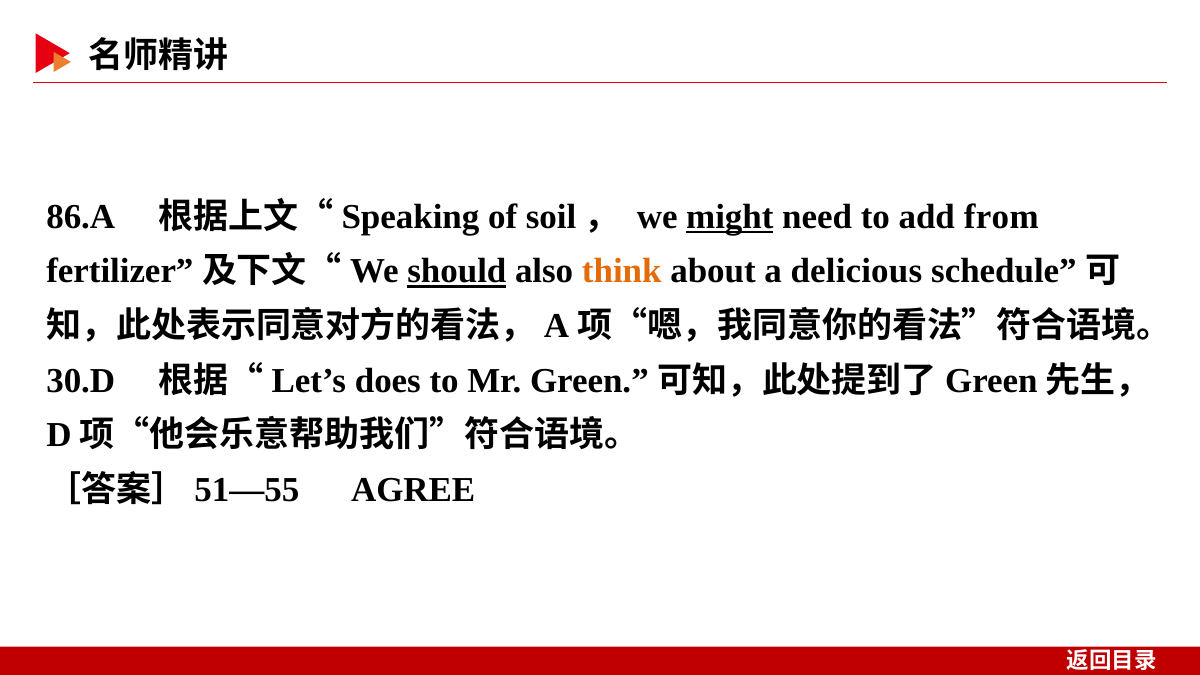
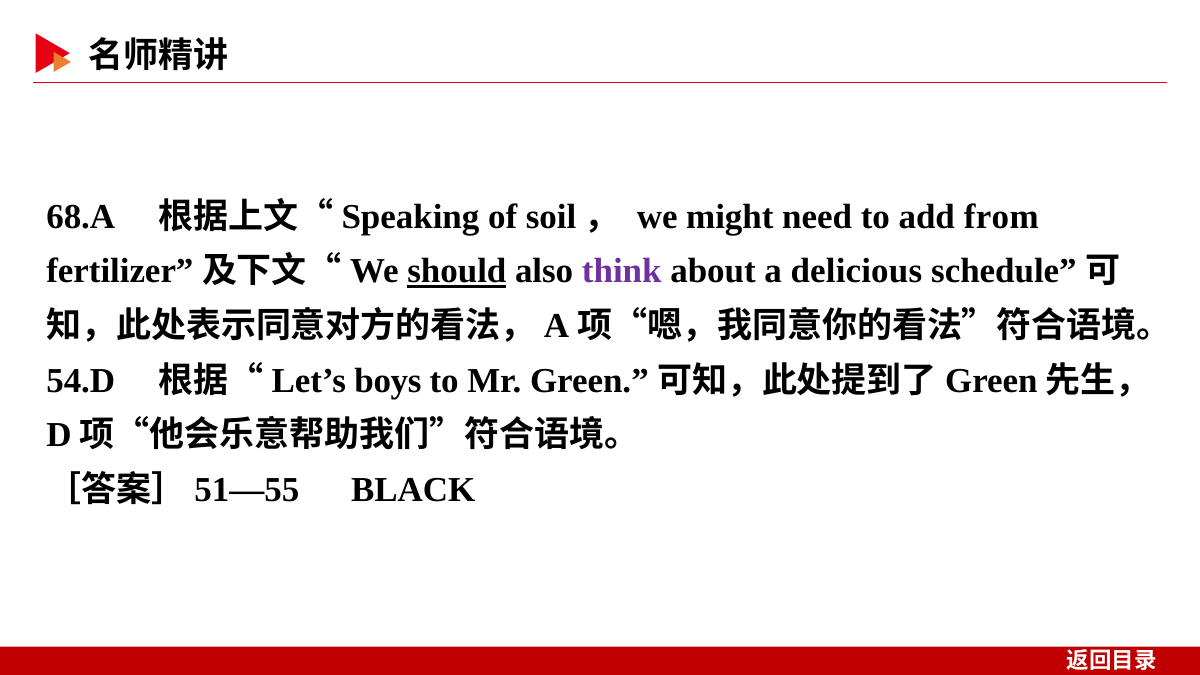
86.A: 86.A -> 68.A (81, 217)
might underline: present -> none (730, 217)
think colour: orange -> purple (622, 271)
30.D: 30.D -> 54.D (81, 381)
does: does -> boys (388, 381)
AGREE: AGREE -> BLACK (413, 490)
